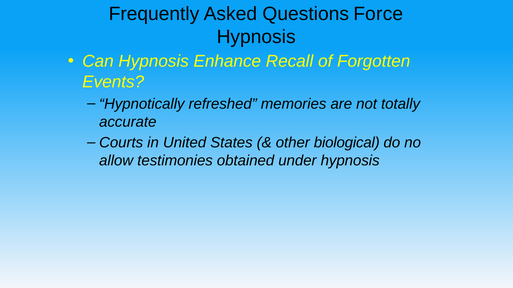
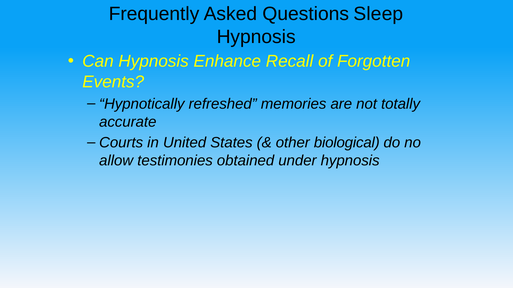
Force: Force -> Sleep (378, 14)
